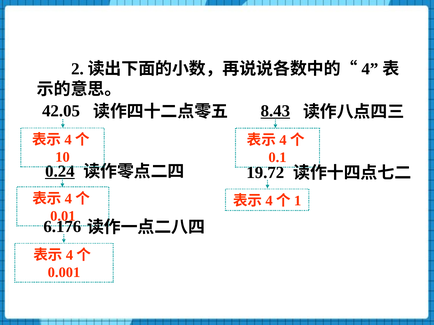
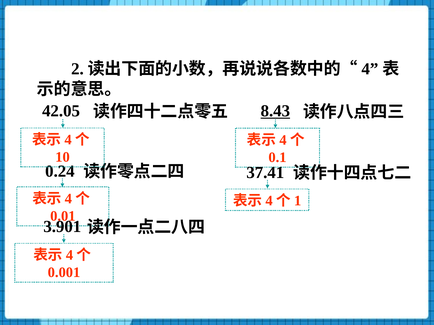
0.24 underline: present -> none (60, 171)
19.72: 19.72 -> 37.41 (265, 173)
6.176: 6.176 -> 3.901 (62, 227)
